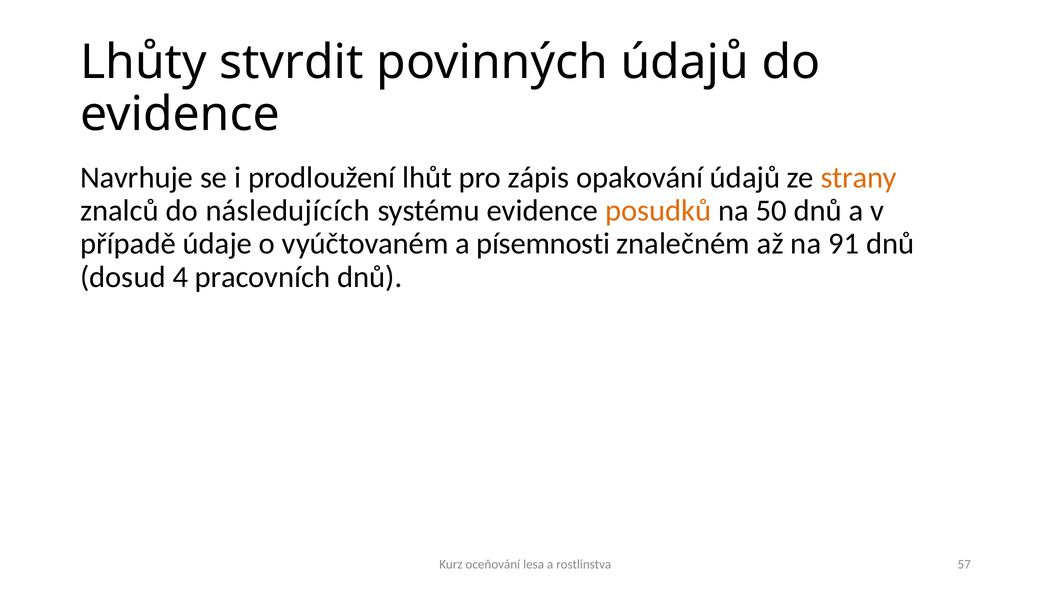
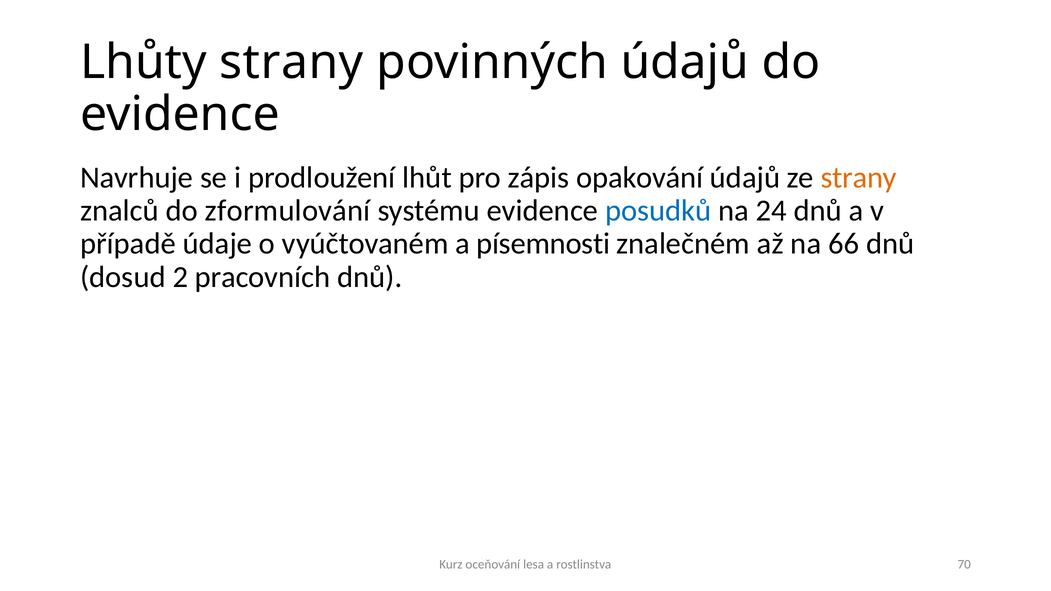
Lhůty stvrdit: stvrdit -> strany (291, 62)
následujících: následujících -> zformulování (288, 211)
posudků colour: orange -> blue (658, 211)
50: 50 -> 24 (771, 211)
91: 91 -> 66 (844, 244)
4: 4 -> 2 (180, 277)
57: 57 -> 70 (964, 564)
